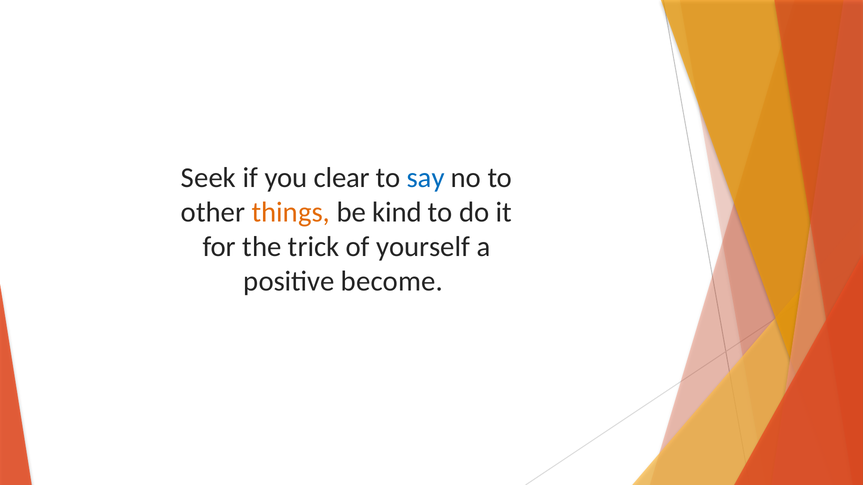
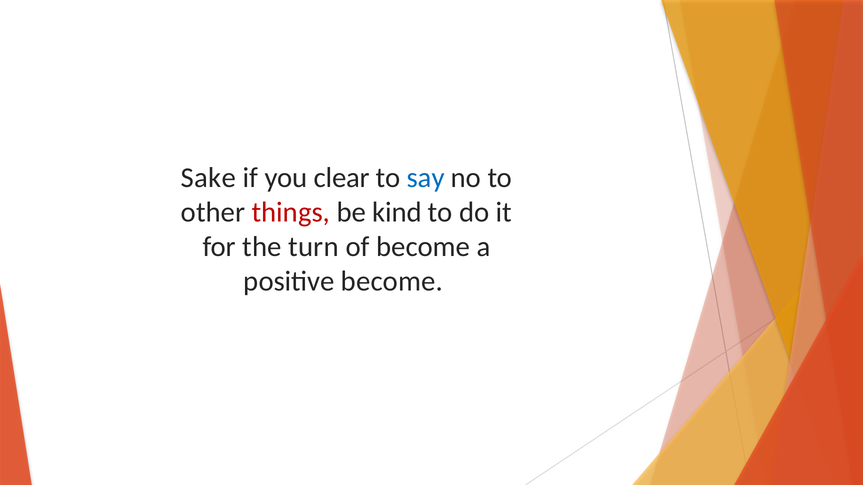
Seek: Seek -> Sake (208, 178)
things colour: orange -> red (291, 212)
trick: trick -> turn (314, 247)
of yourself: yourself -> become (423, 247)
